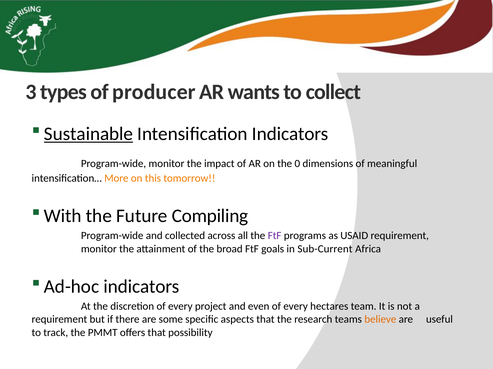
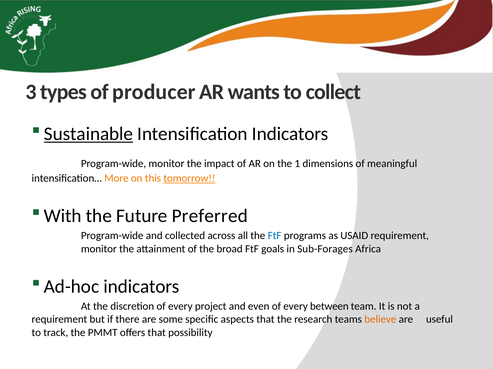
0: 0 -> 1 (297, 164)
tomorrow underline: none -> present (189, 179)
Compiling: Compiling -> Preferred (210, 216)
FtF colour: purple -> blue (275, 236)
Sub-Current: Sub-Current -> Sub-Forages (325, 249)
hectares: hectares -> between (329, 307)
